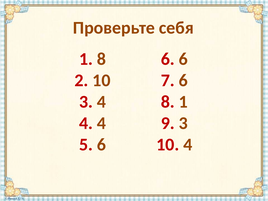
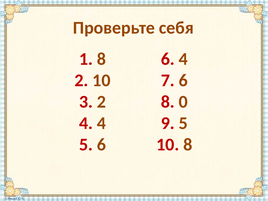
6: 6 -> 4 (183, 59)
3 4: 4 -> 2 (101, 102)
8 1: 1 -> 0 (183, 102)
9 3: 3 -> 5 (183, 123)
10 4: 4 -> 8 (188, 145)
